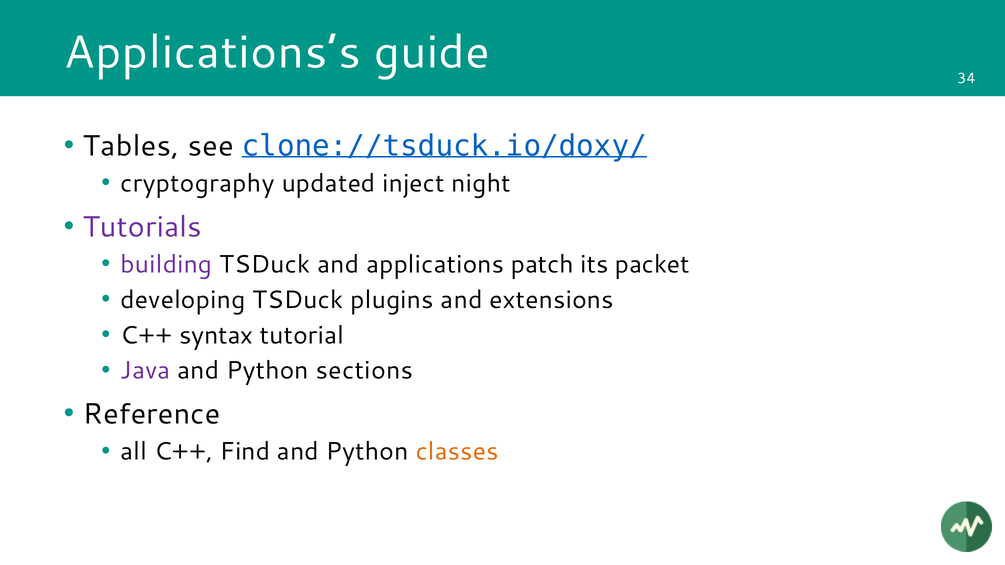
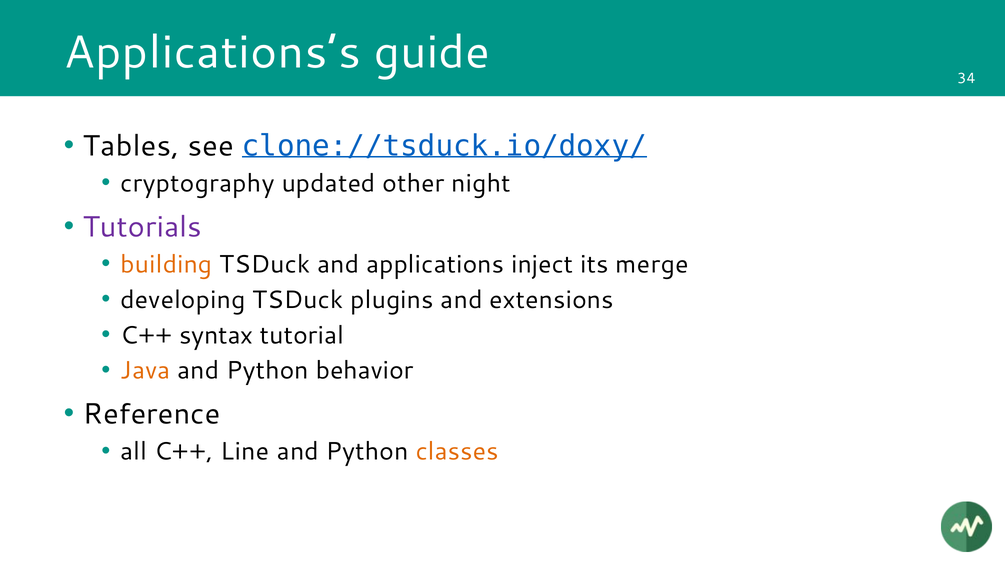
inject: inject -> other (413, 184)
building colour: purple -> orange (166, 265)
patch: patch -> inject (542, 265)
packet: packet -> merge (652, 265)
Java colour: purple -> orange (145, 371)
sections: sections -> behavior (365, 371)
Find: Find -> Line (245, 452)
